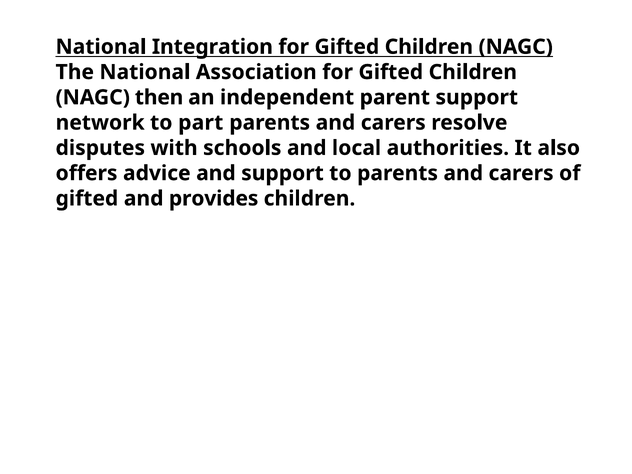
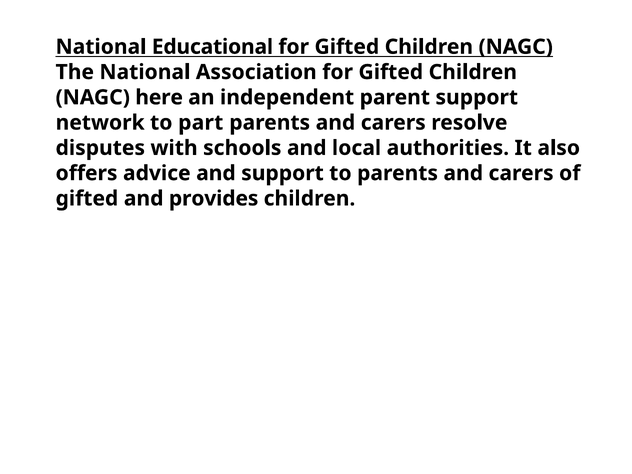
Integration: Integration -> Educational (212, 47)
then: then -> here (159, 97)
